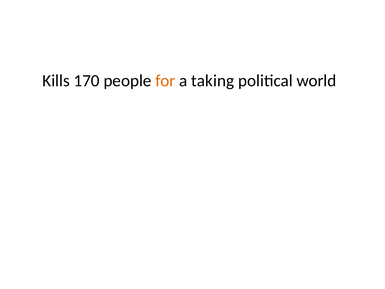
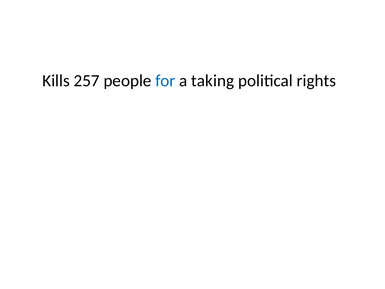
170: 170 -> 257 (87, 81)
for colour: orange -> blue (165, 81)
world: world -> rights (316, 81)
